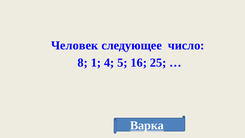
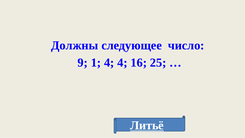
Человек: Человек -> Должны (75, 45)
8: 8 -> 9 (83, 63)
4 5: 5 -> 4 (122, 63)
Варка: Варка -> Литьё (147, 125)
